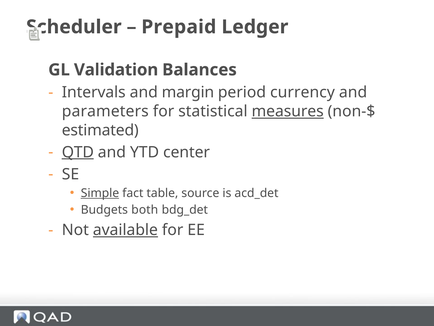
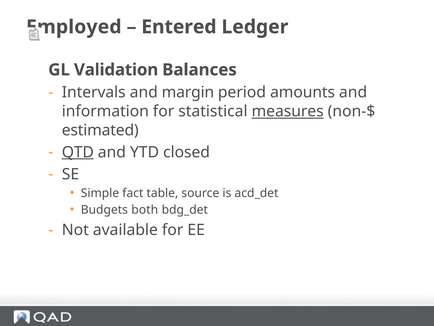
Scheduler: Scheduler -> Employed (74, 27)
Prepaid: Prepaid -> Entered (179, 27)
currency: currency -> amounts (303, 92)
parameters: parameters -> information (105, 111)
center: center -> closed (187, 152)
Simple underline: present -> none (100, 193)
available underline: present -> none (125, 230)
